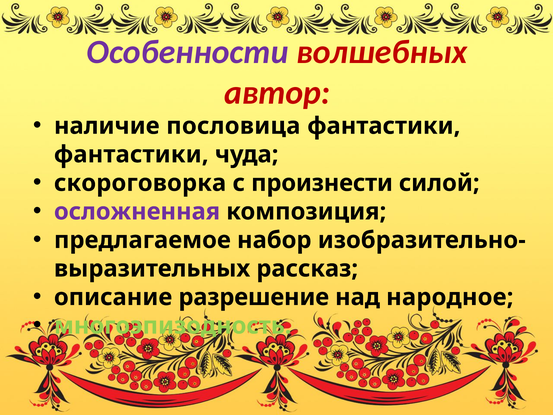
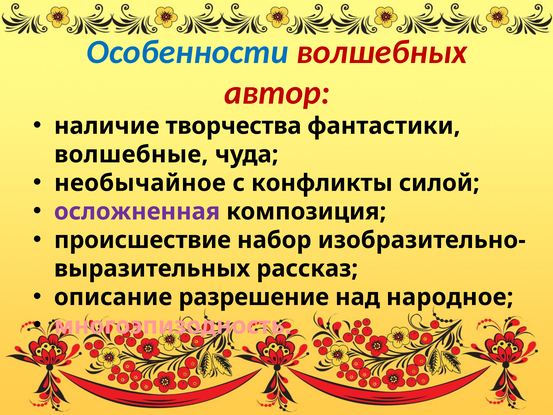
Особенности colour: purple -> blue (187, 52)
пословица: пословица -> творчества (234, 126)
фантастики: фантастики -> волшебные (131, 154)
скороговорка: скороговорка -> необычайное (140, 183)
произнести: произнести -> конфликты (322, 183)
предлагаемое: предлагаемое -> происшествие (142, 240)
многоэпизодность colour: light green -> pink (173, 326)
